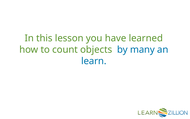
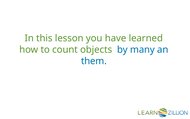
learn: learn -> them (94, 61)
